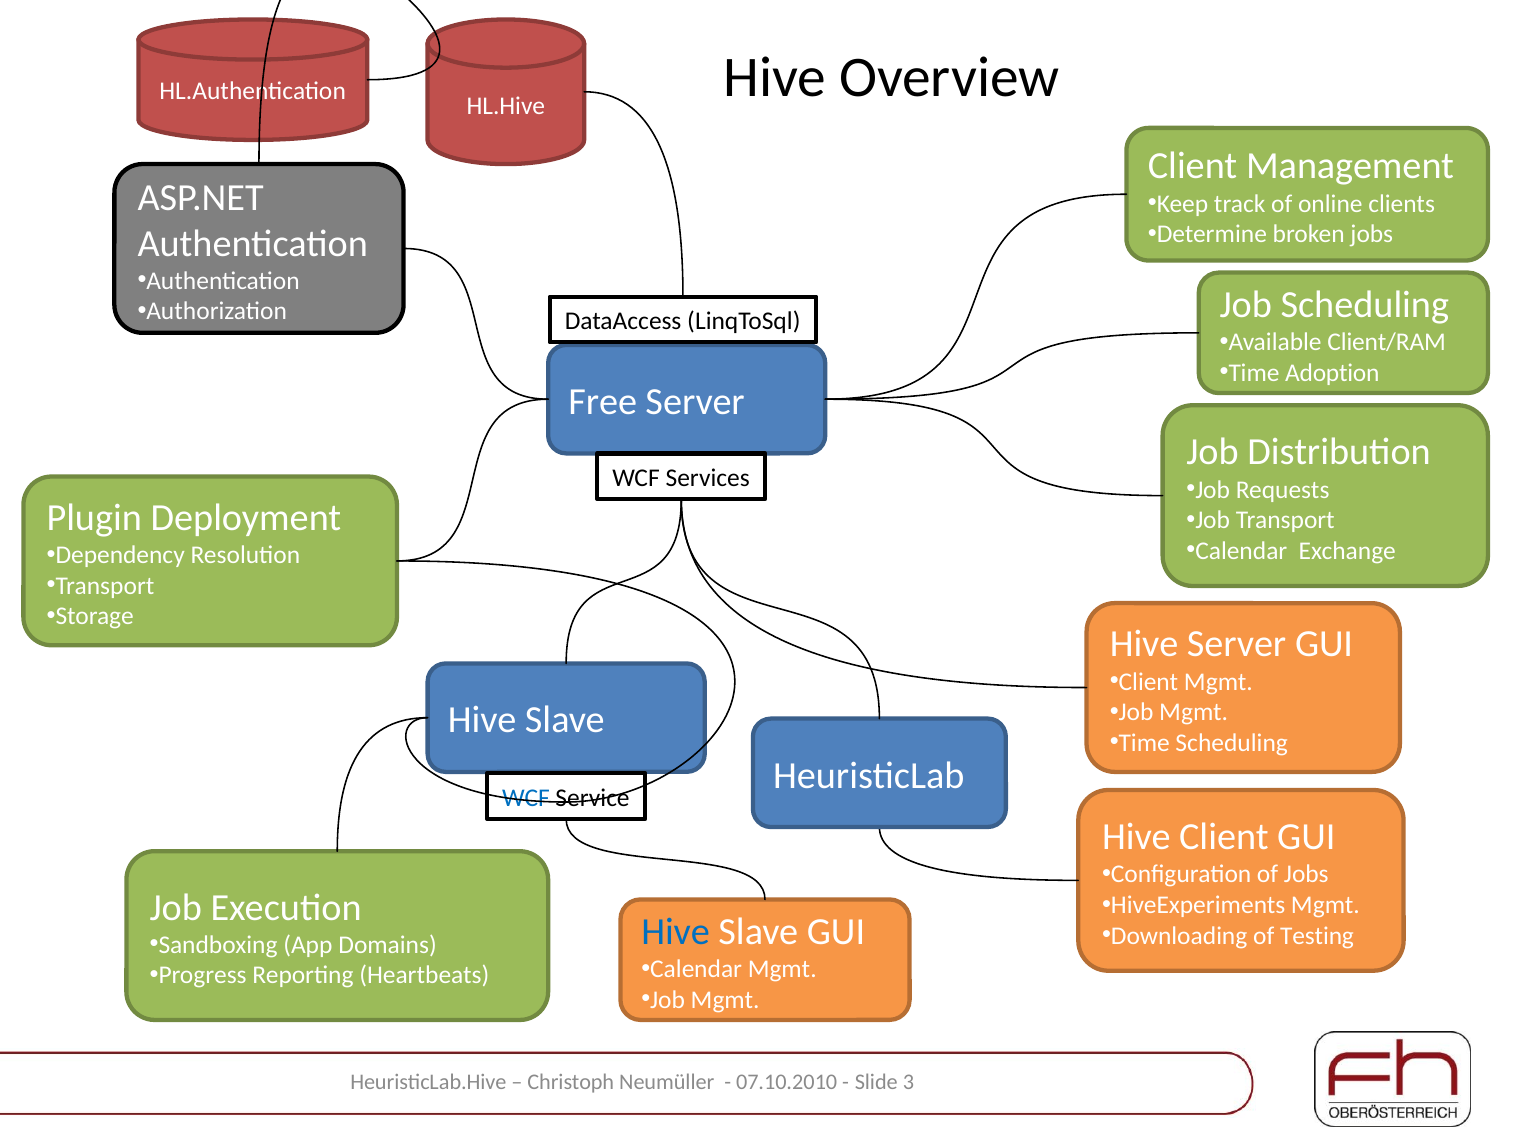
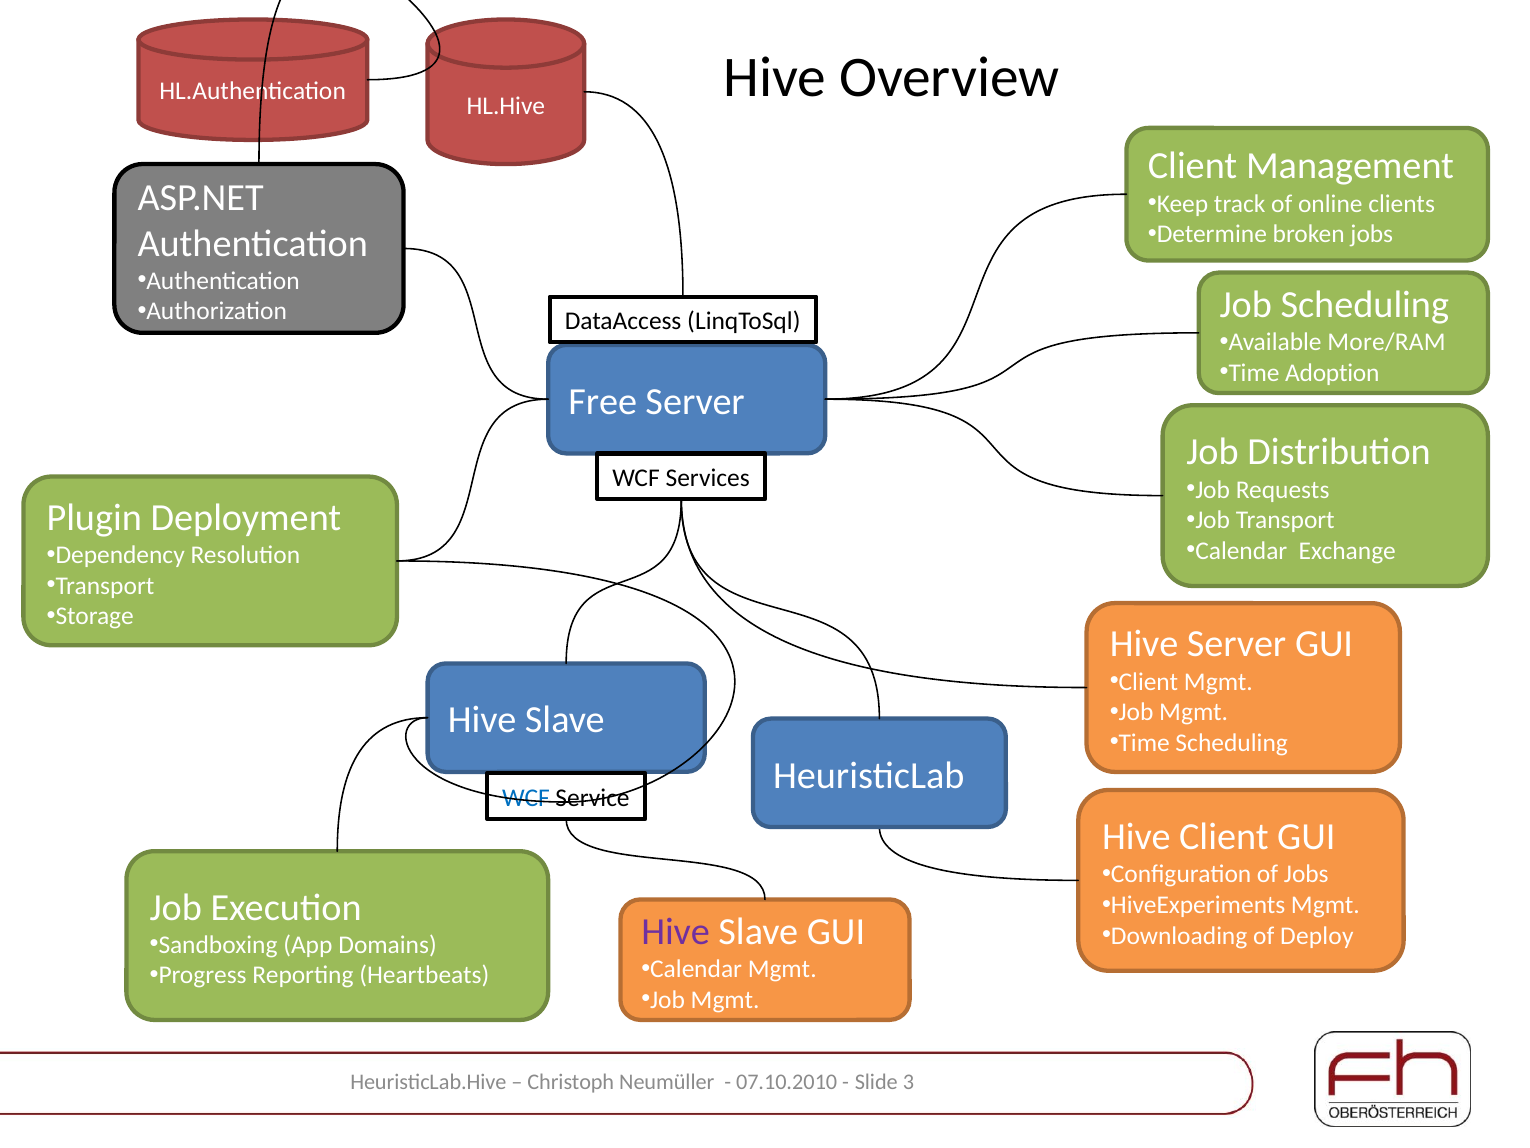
Client/RAM: Client/RAM -> More/RAM (1387, 342)
Hive colour: blue -> purple (676, 931)
Testing: Testing -> Deploy (1317, 935)
